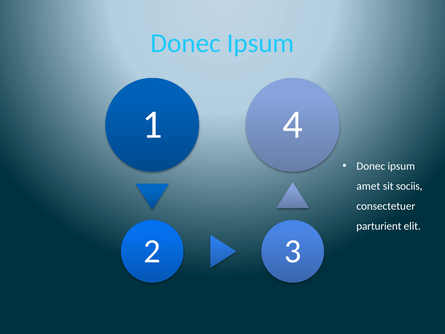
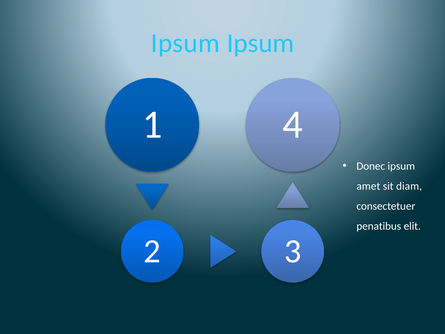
Donec: Donec -> Ipsum (185, 43)
sociis: sociis -> diam (409, 186)
parturient: parturient -> penatibus (379, 226)
